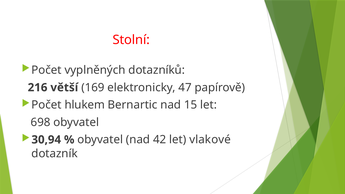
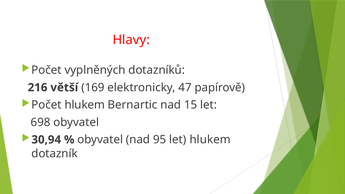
Stolní: Stolní -> Hlavy (131, 40)
42: 42 -> 95 (160, 140)
let vlakové: vlakové -> hlukem (210, 140)
